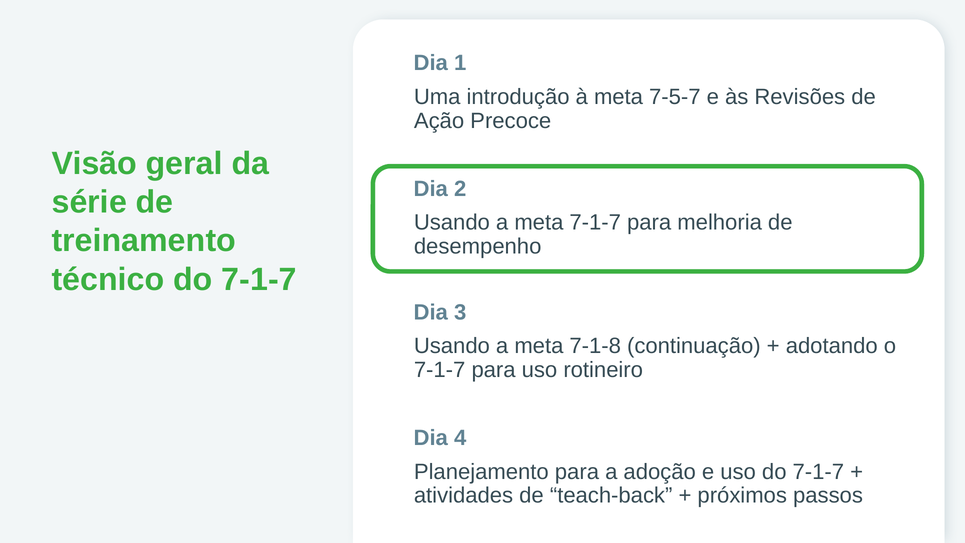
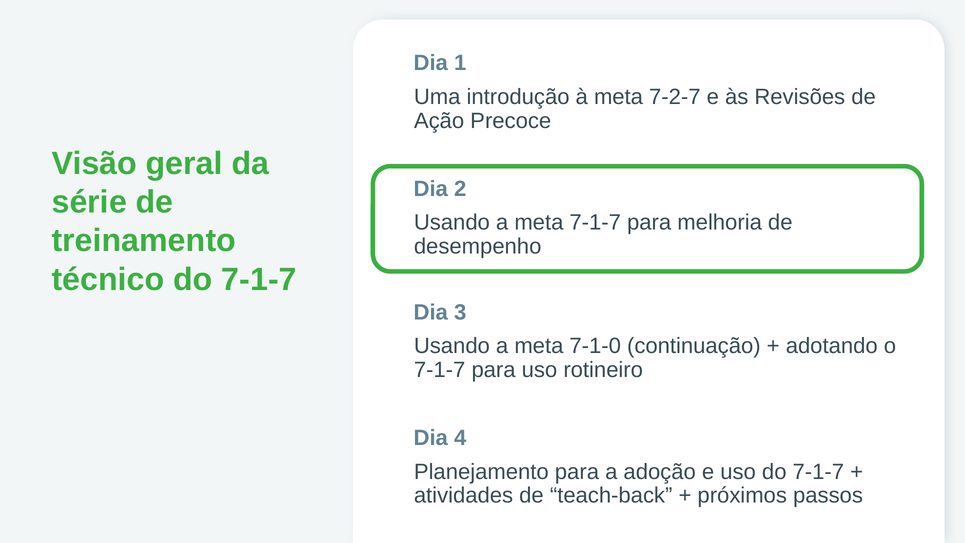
7-5-7: 7-5-7 -> 7-2-7 (675, 97)
7-1-8: 7-1-8 -> 7-1-0 (595, 346)
